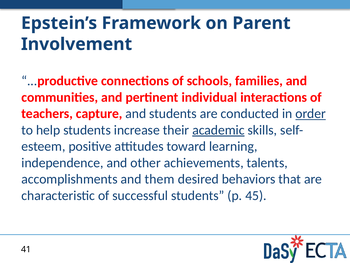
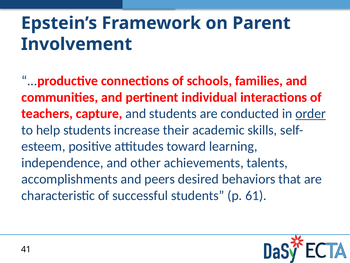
academic underline: present -> none (218, 130)
them: them -> peers (160, 179)
45: 45 -> 61 (256, 195)
